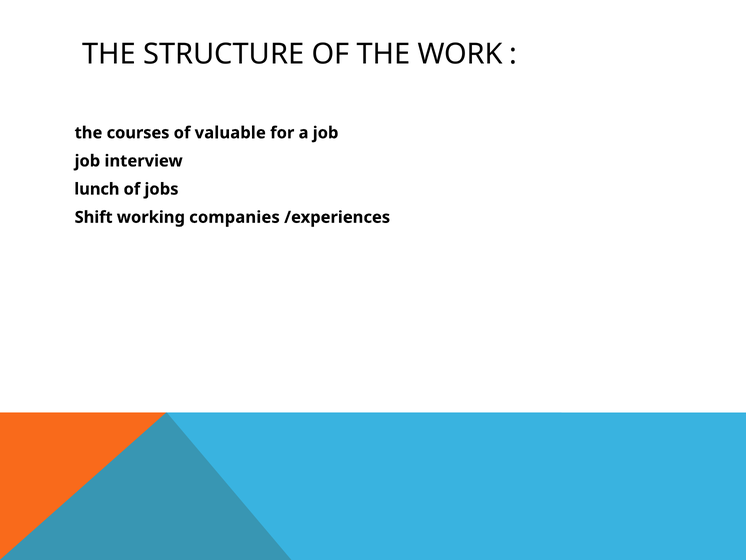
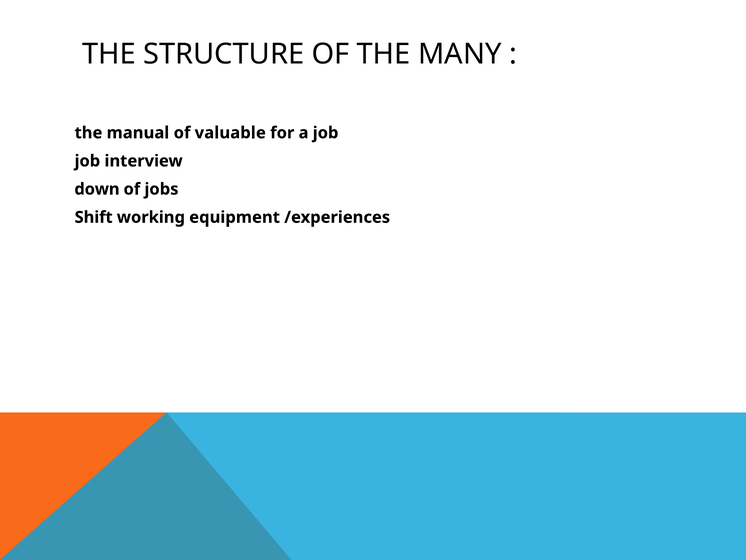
WORK: WORK -> MANY (460, 54)
courses: courses -> manual (138, 133)
lunch: lunch -> down (97, 189)
companies: companies -> equipment (235, 217)
